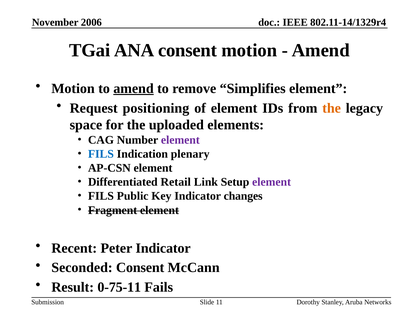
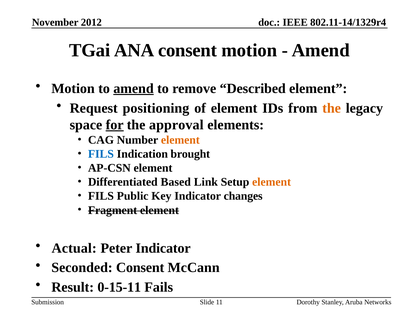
2006: 2006 -> 2012 (91, 22)
Simplifies: Simplifies -> Described (253, 88)
for underline: none -> present (115, 125)
uploaded: uploaded -> approval (176, 125)
element colour: purple -> orange (180, 140)
plenary: plenary -> brought (190, 154)
Retail: Retail -> Based (176, 182)
element colour: purple -> orange (272, 182)
Recent: Recent -> Actual (74, 248)
0-75-11: 0-75-11 -> 0-15-11 (119, 287)
